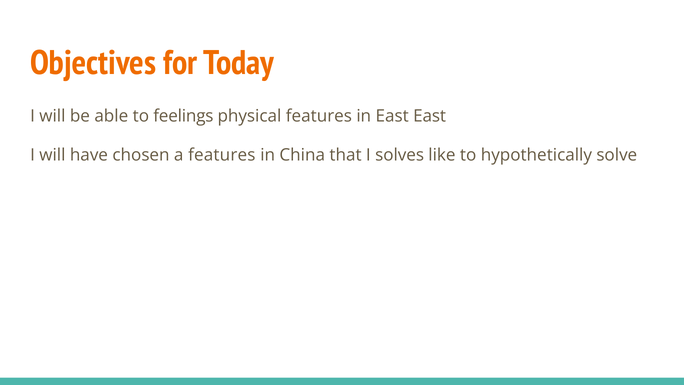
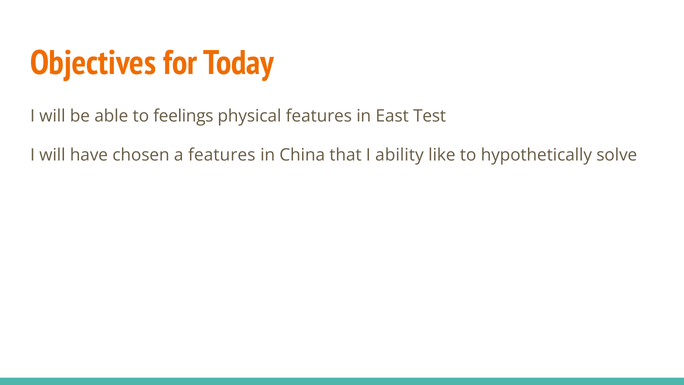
East East: East -> Test (430, 116)
solves: solves -> ability (399, 155)
